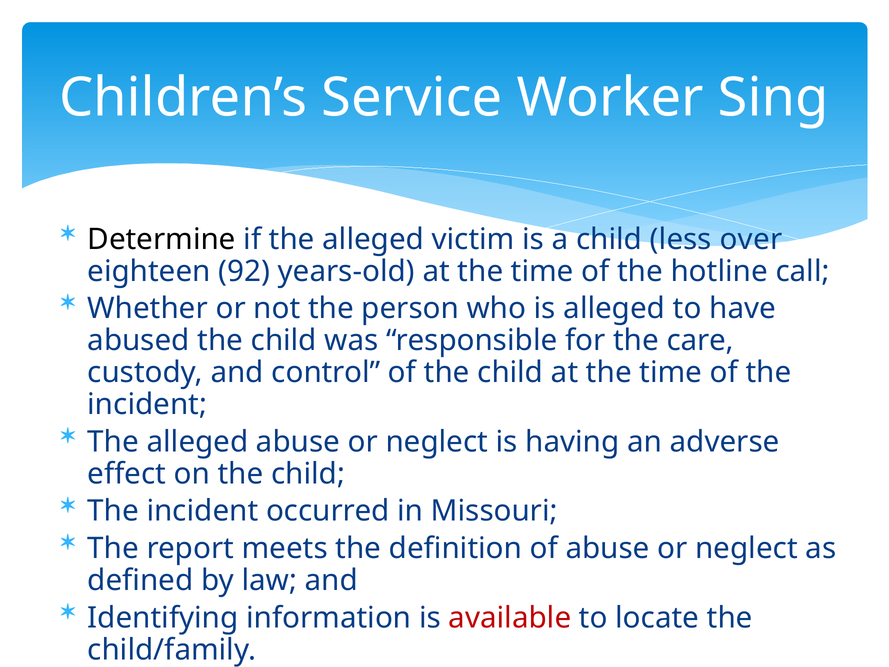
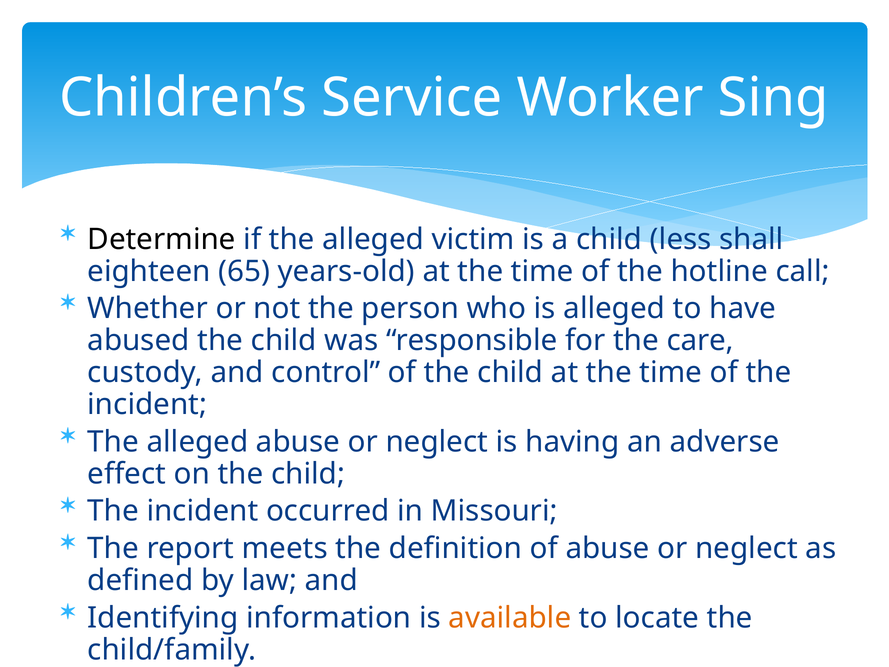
over: over -> shall (751, 239)
92: 92 -> 65 (244, 271)
available colour: red -> orange (510, 618)
